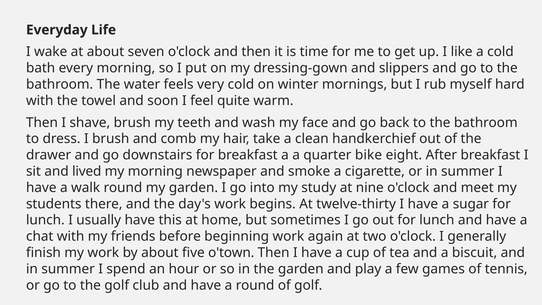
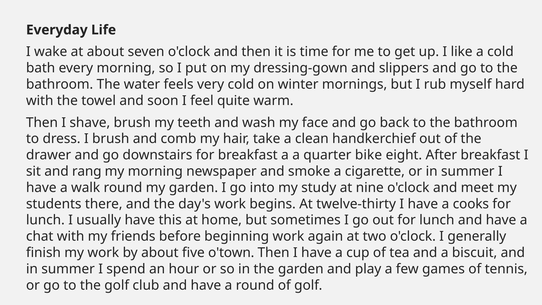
lived: lived -> rang (87, 171)
sugar: sugar -> cooks (471, 204)
